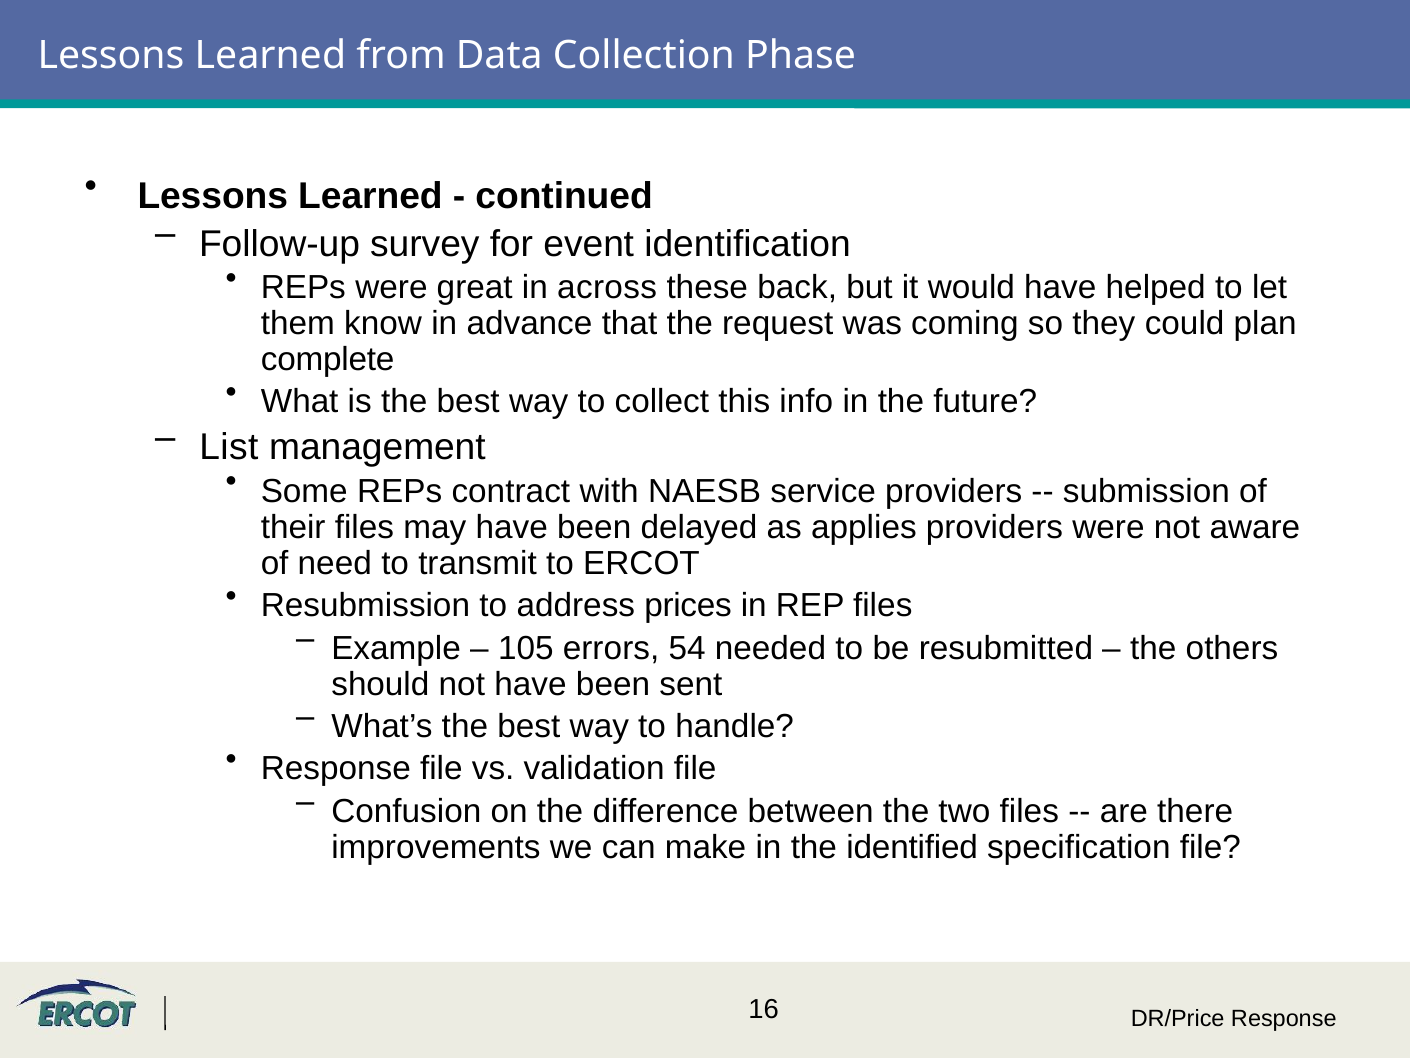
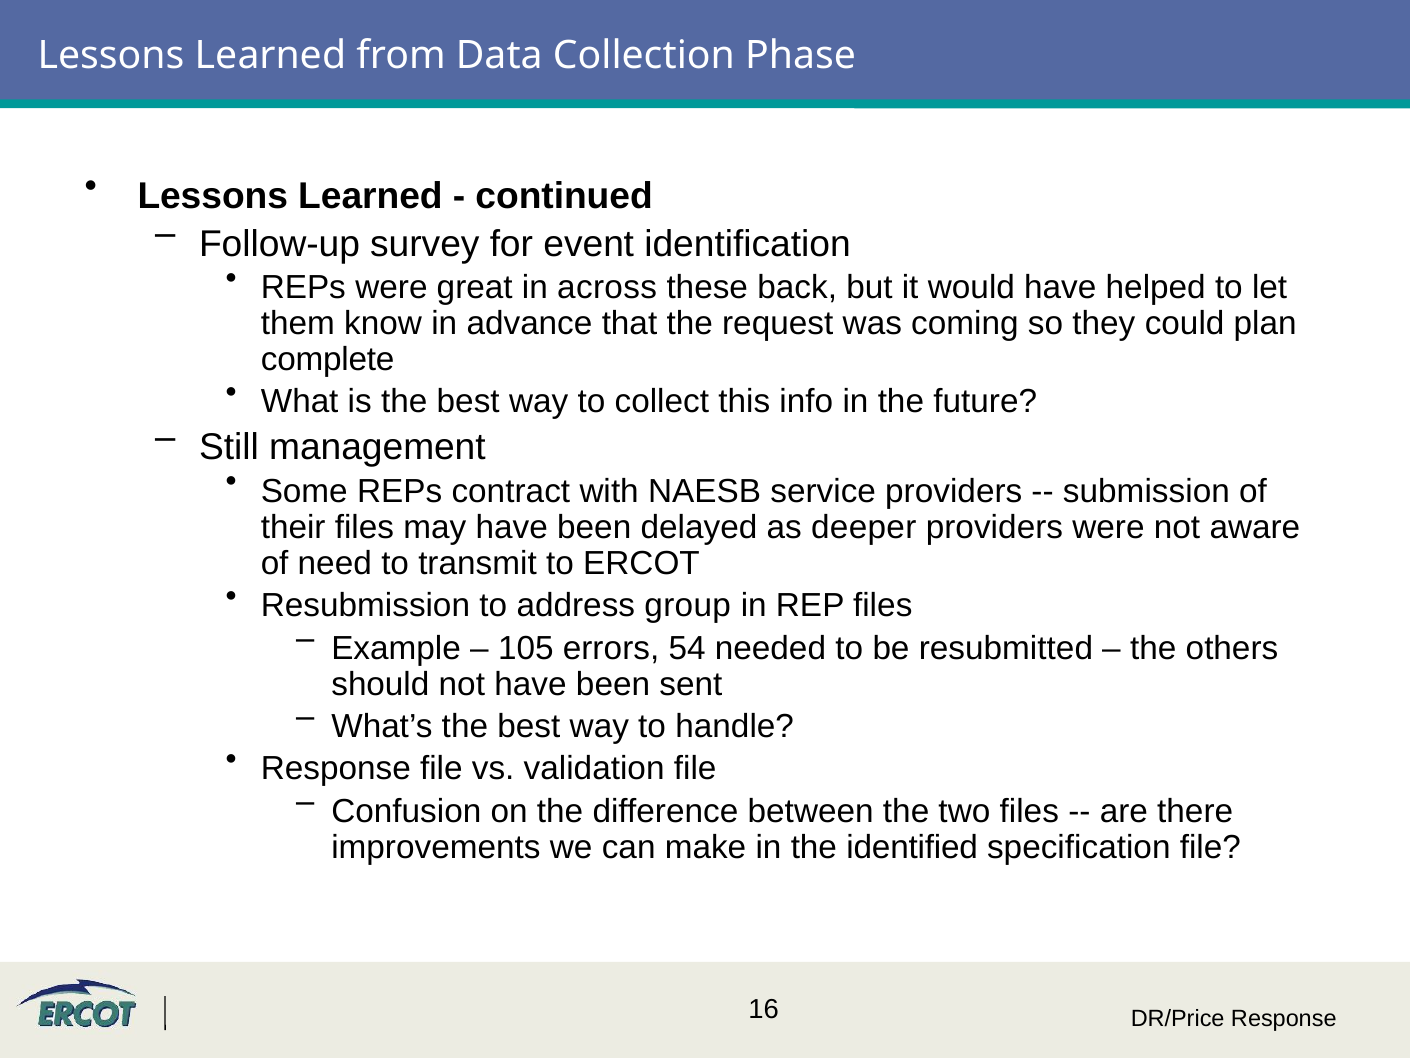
List: List -> Still (229, 447)
applies: applies -> deeper (864, 527)
prices: prices -> group (688, 606)
